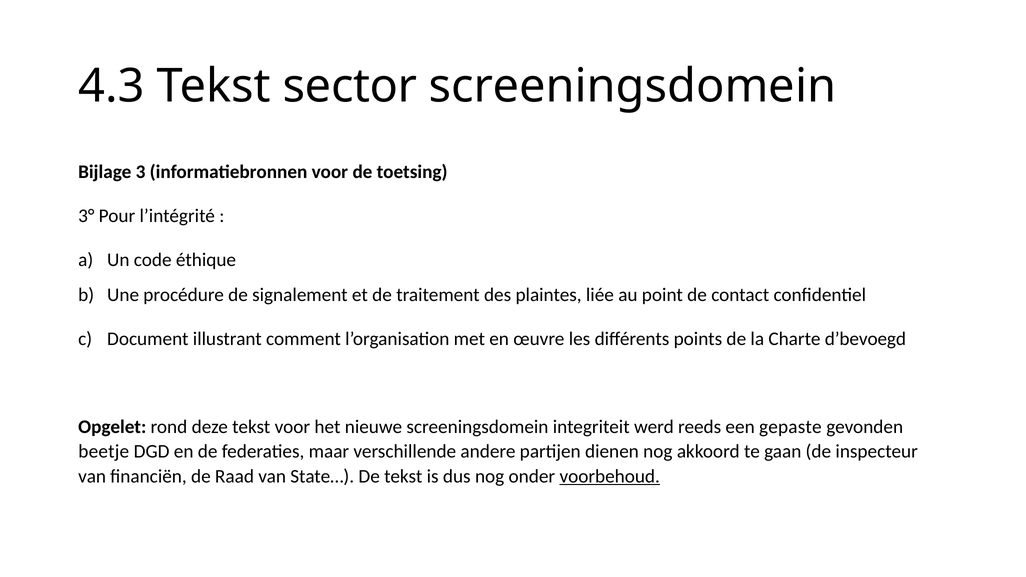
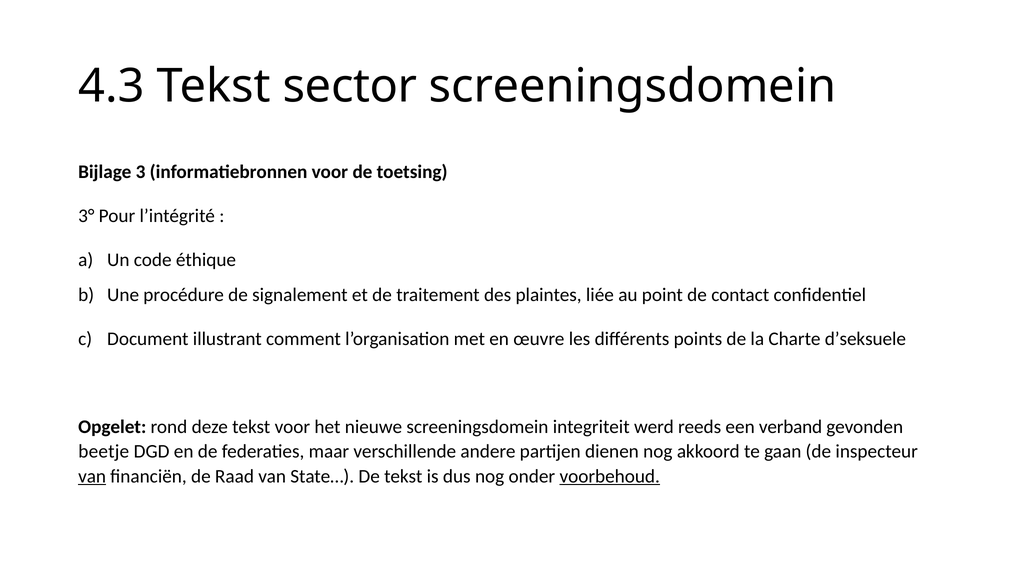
d’bevoegd: d’bevoegd -> d’seksuele (865, 339)
gepaste: gepaste -> verband (791, 427)
van underline: none -> present (92, 476)
